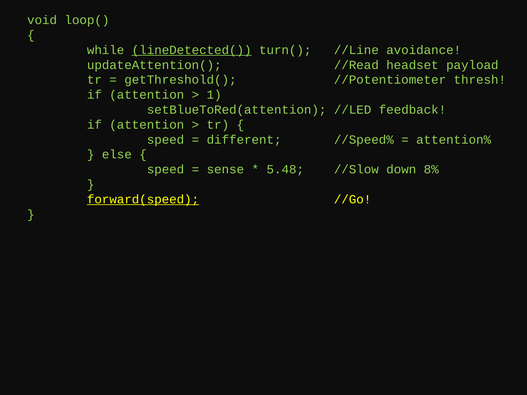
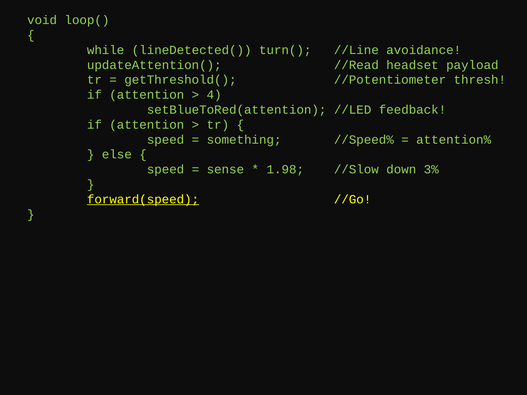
lineDetected( underline: present -> none (192, 50)
1: 1 -> 4 (214, 95)
different: different -> something (244, 140)
5.48: 5.48 -> 1.98 (285, 170)
8%: 8% -> 3% (431, 170)
